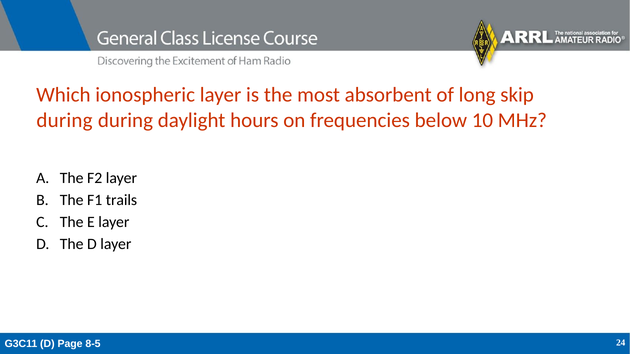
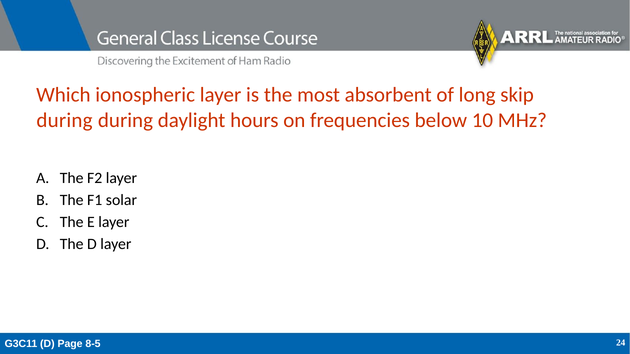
trails: trails -> solar (121, 200)
